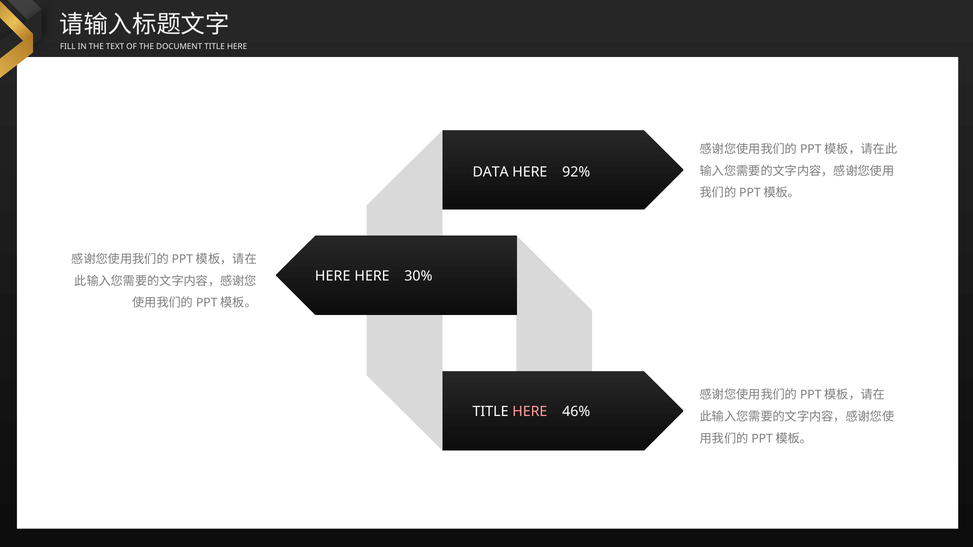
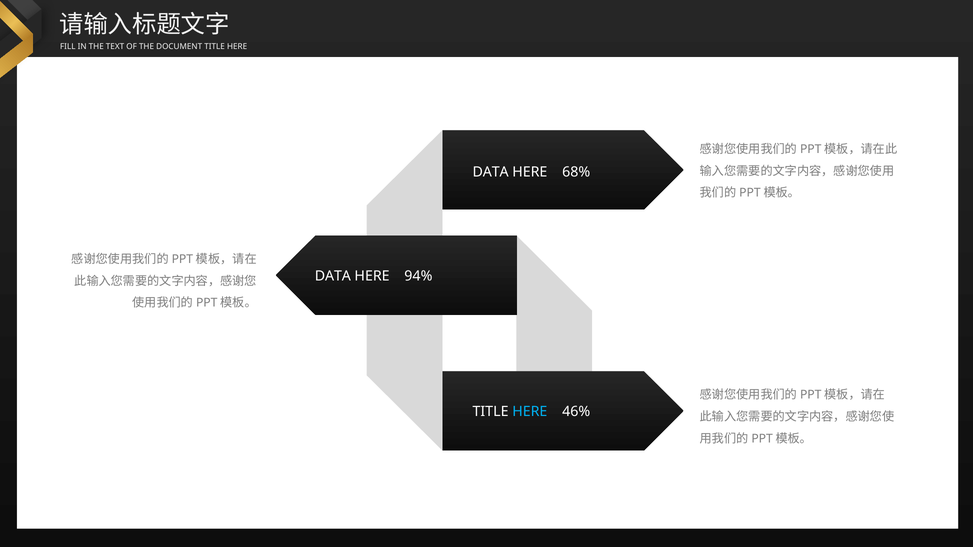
92%: 92% -> 68% (576, 172)
HERE: HERE -> DATA (333, 276)
30%: 30% -> 94% (418, 276)
HERE colour: pink -> light blue (530, 412)
